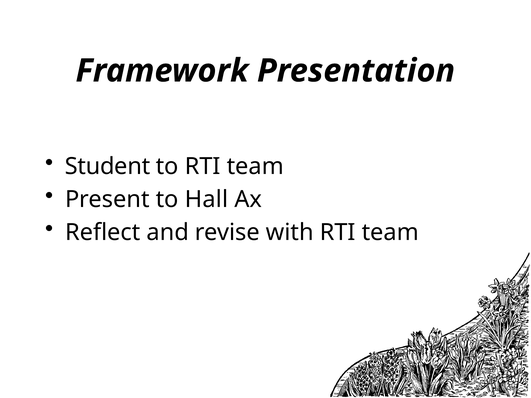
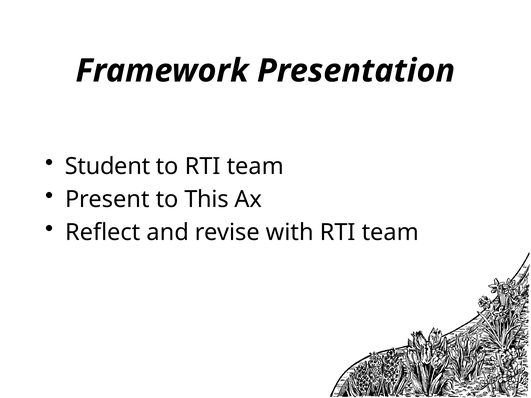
Hall: Hall -> This (207, 200)
